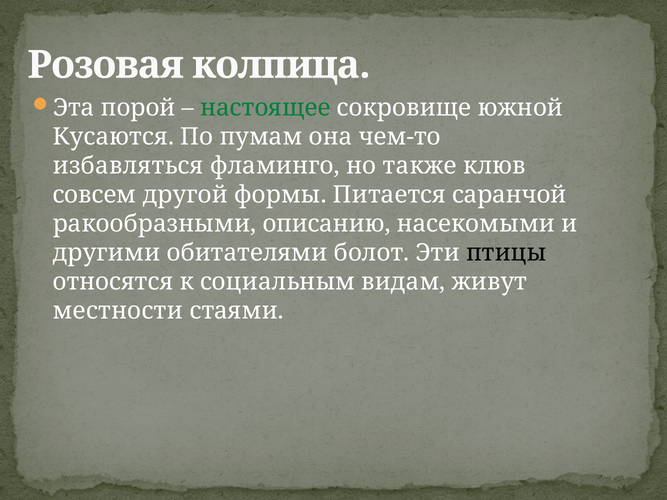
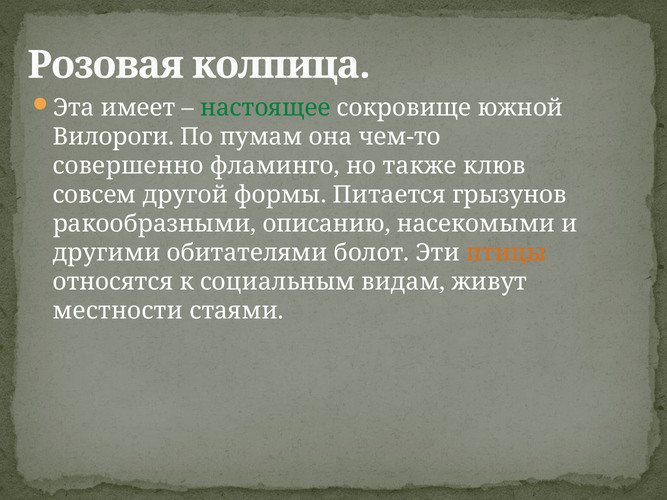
порой: порой -> имеет (138, 108)
Кусаются: Кусаются -> Вилороги (114, 137)
избавляться: избавляться -> совершенно (128, 166)
саранчой: саранчой -> грызунов (509, 195)
птицы colour: black -> orange (506, 253)
